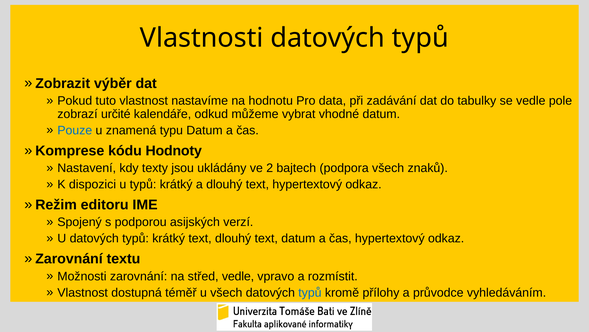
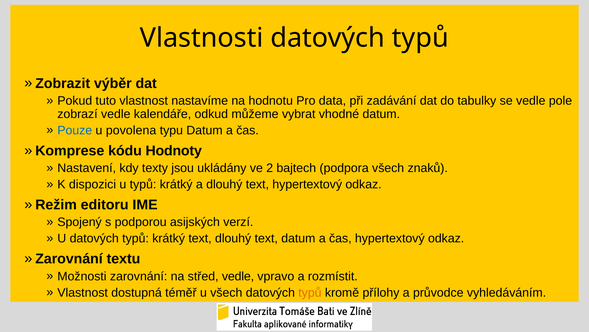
zobrazí určité: určité -> vedle (116, 114)
znamená: znamená -> povolena (131, 130)
typů colour: blue -> orange (310, 292)
